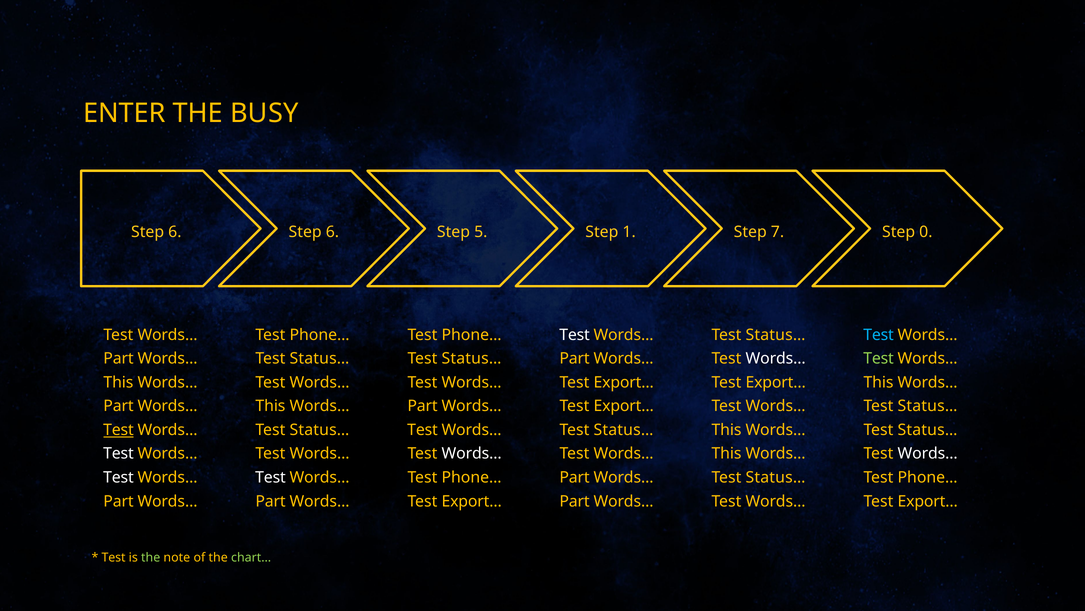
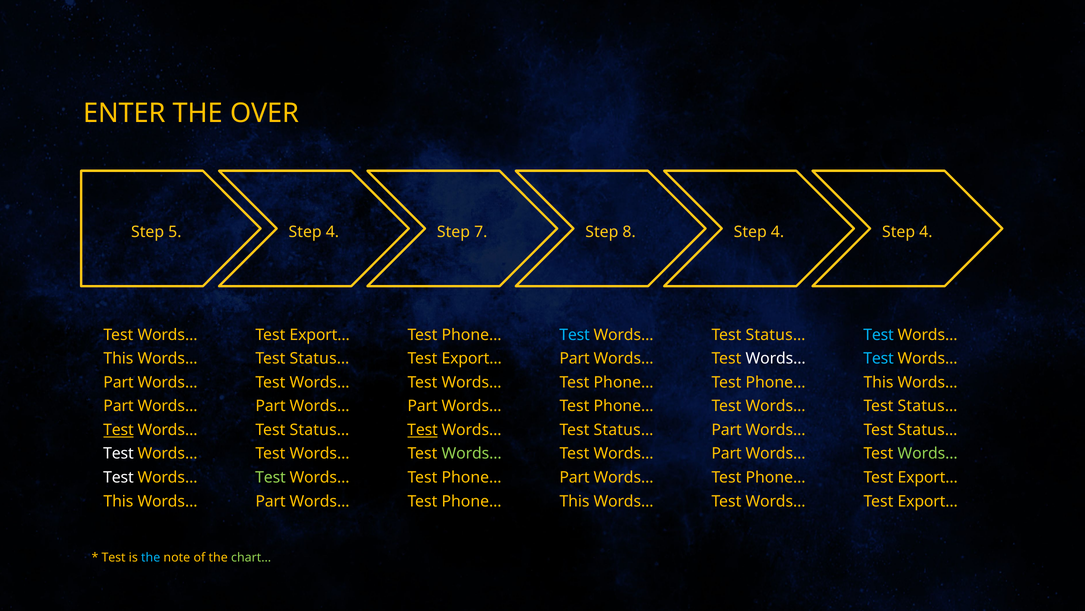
BUSY: BUSY -> OVER (264, 113)
6: 6 -> 5 (175, 232)
6: 6 -> 4 (332, 232)
5: 5 -> 7 (481, 232)
1: 1 -> 8 (629, 232)
7: 7 -> 4 (778, 232)
0: 0 -> 4 (926, 232)
Phone…: Phone… -> Export… (320, 335)
Test colour: white -> light blue (575, 335)
Part: Part -> This (118, 358)
Status…: Status… -> Export… (472, 358)
Test colour: light green -> light blue (879, 358)
This: This -> Part (118, 382)
Export…: Export… -> Phone… (624, 382)
Export…: Export… -> Phone… (776, 382)
This: This -> Part (270, 406)
Export…: Export… -> Phone… (624, 406)
Test underline: none -> present (423, 429)
This: This -> Part (727, 429)
Words… colour: white -> light green (472, 453)
This: This -> Part (727, 453)
Words… colour: white -> light green (928, 453)
Test colour: white -> light green (270, 477)
Status…: Status… -> Phone… (776, 477)
Phone…: Phone… -> Export… (928, 477)
Part: Part -> This (118, 501)
Export…: Export… -> Phone… (472, 501)
Part: Part -> This (575, 501)
the colour: light green -> light blue (151, 557)
